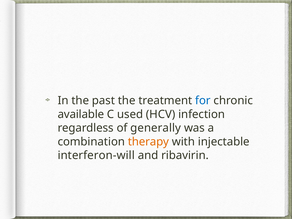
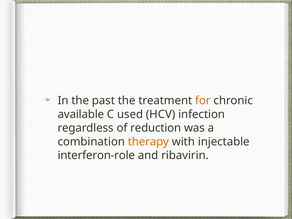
for colour: blue -> orange (203, 101)
generally: generally -> reduction (156, 128)
interferon-will: interferon-will -> interferon-role (96, 155)
